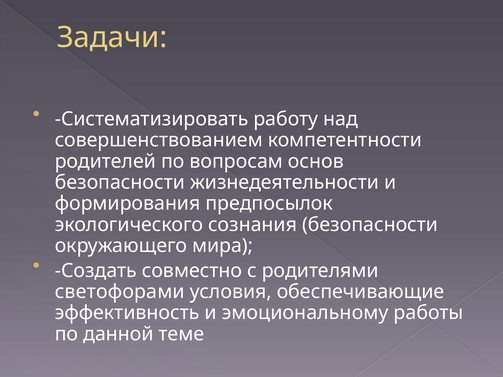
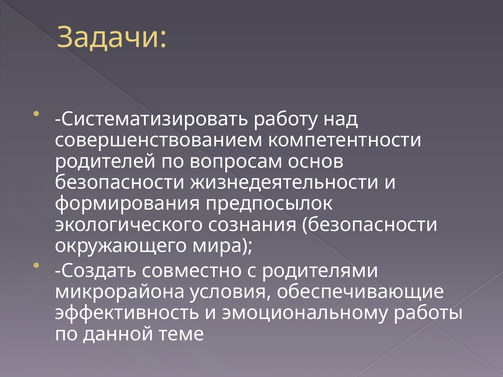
светофорами: светофорами -> микрорайона (120, 292)
